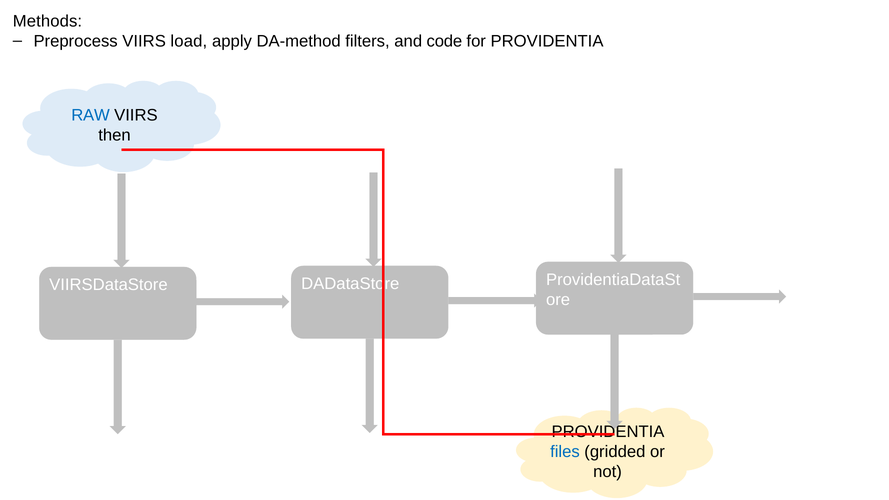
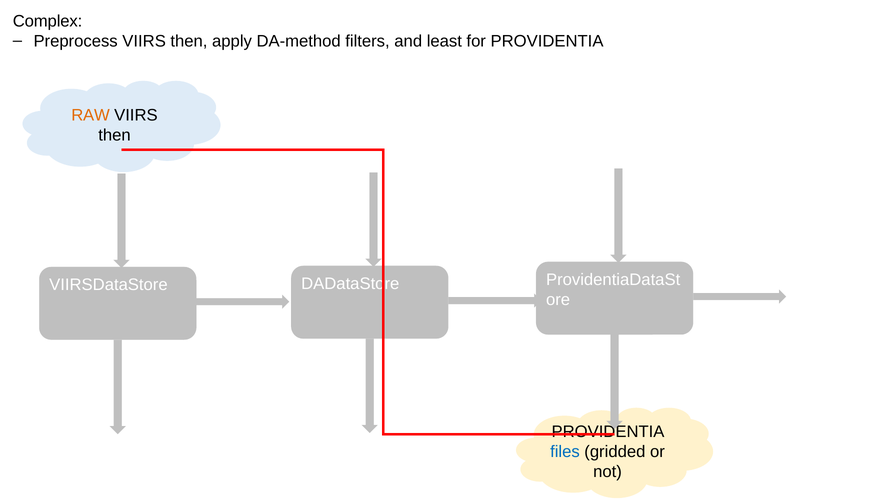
Methods: Methods -> Complex (48, 21)
Preprocess VIIRS load: load -> then (189, 41)
code: code -> least (444, 41)
RAW colour: blue -> orange (91, 115)
